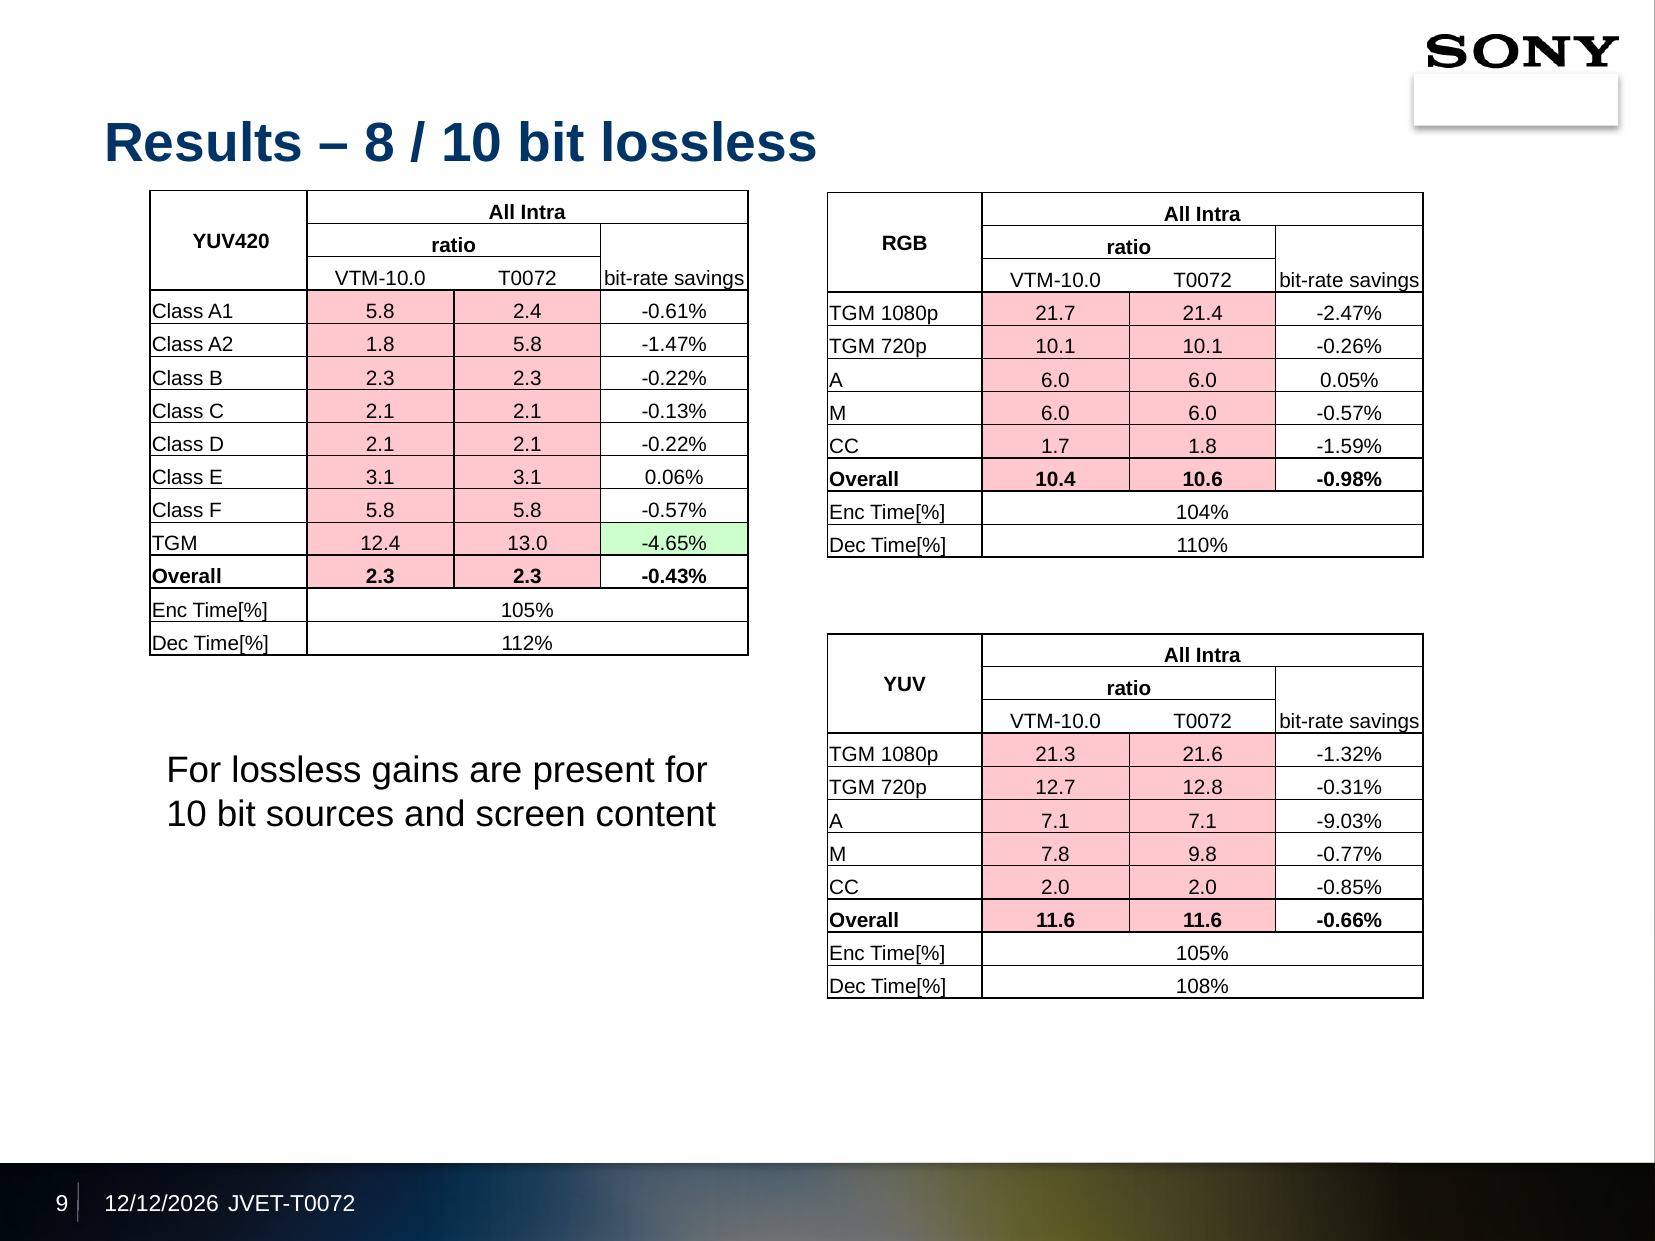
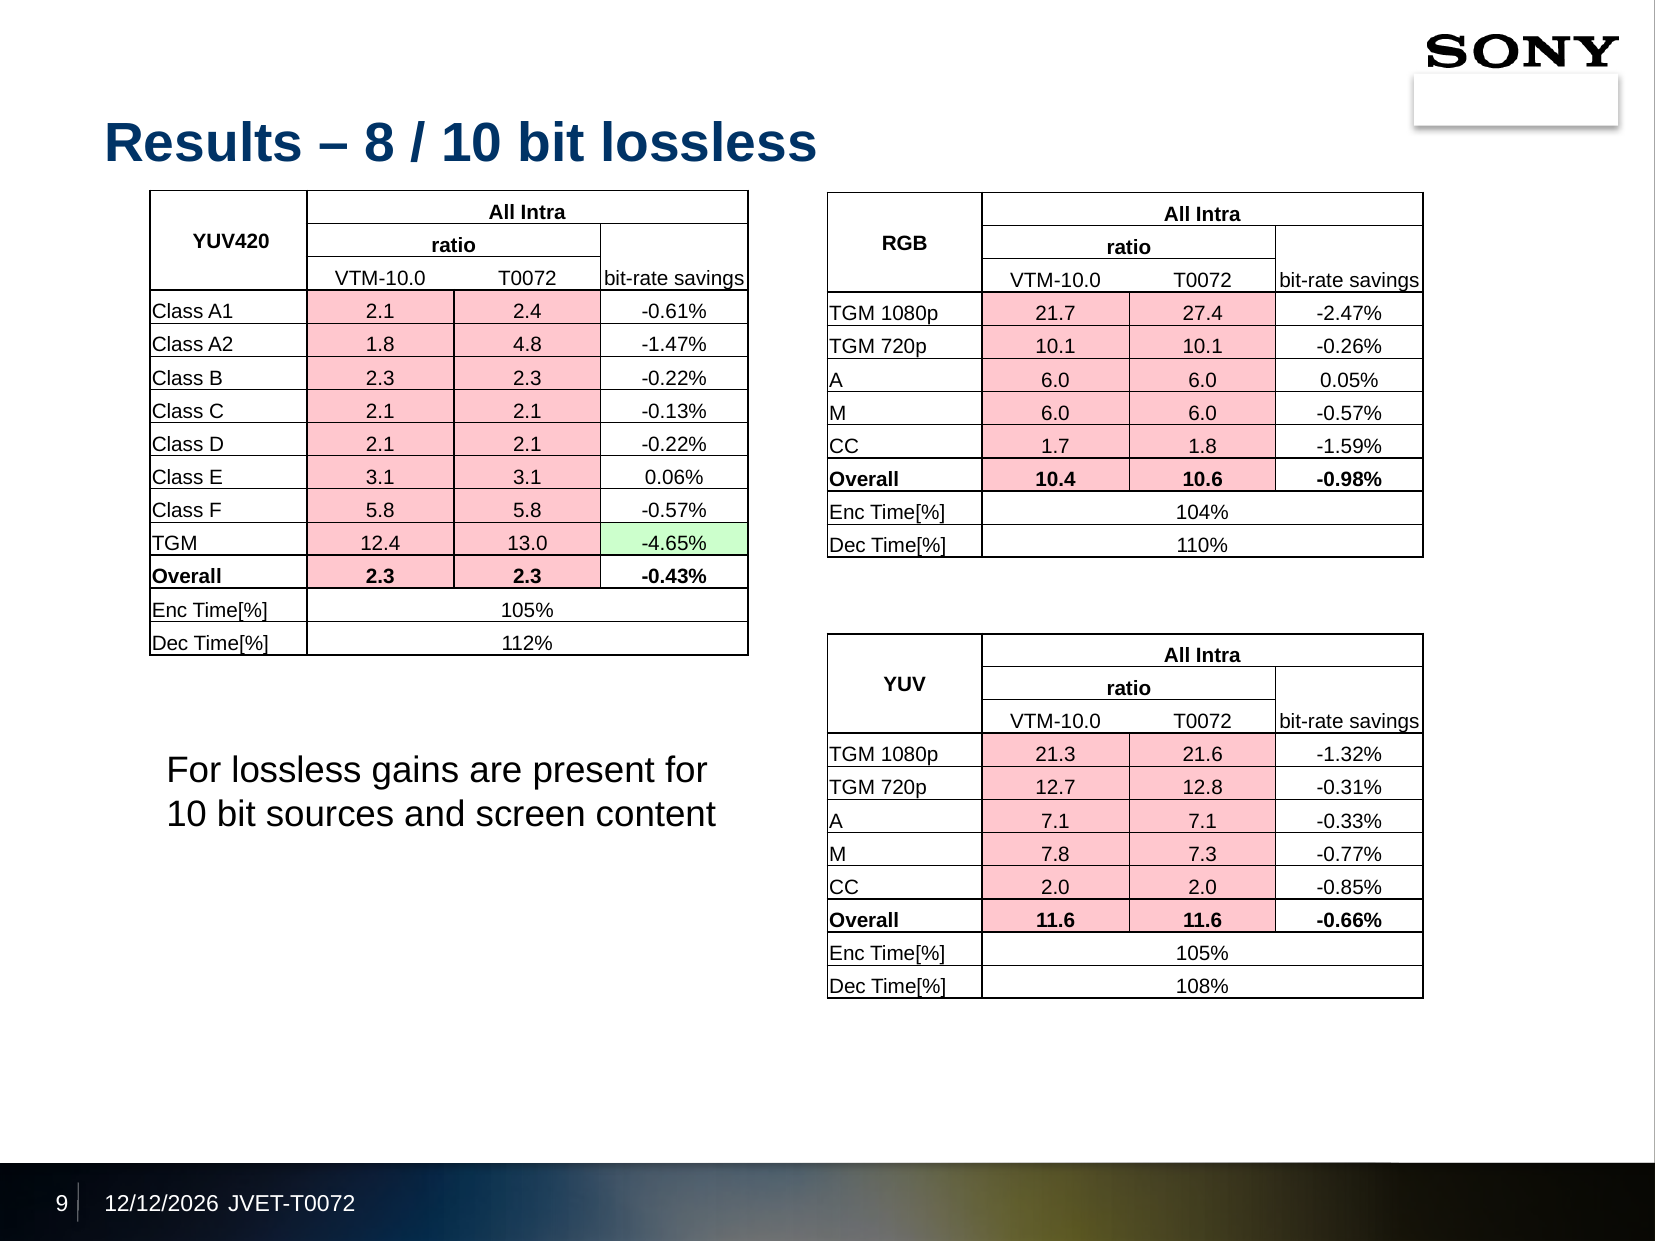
A1 5.8: 5.8 -> 2.1 (380, 312)
21.4: 21.4 -> 27.4 (1203, 314)
1.8 5.8: 5.8 -> 4.8 (527, 345)
-9.03%: -9.03% -> -0.33% (1349, 821)
9.8: 9.8 -> 7.3 (1203, 855)
